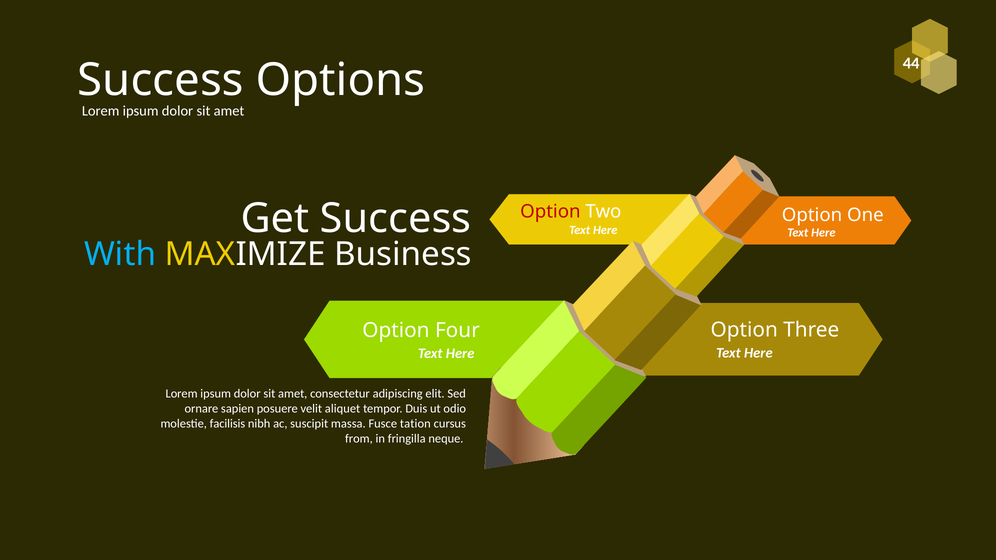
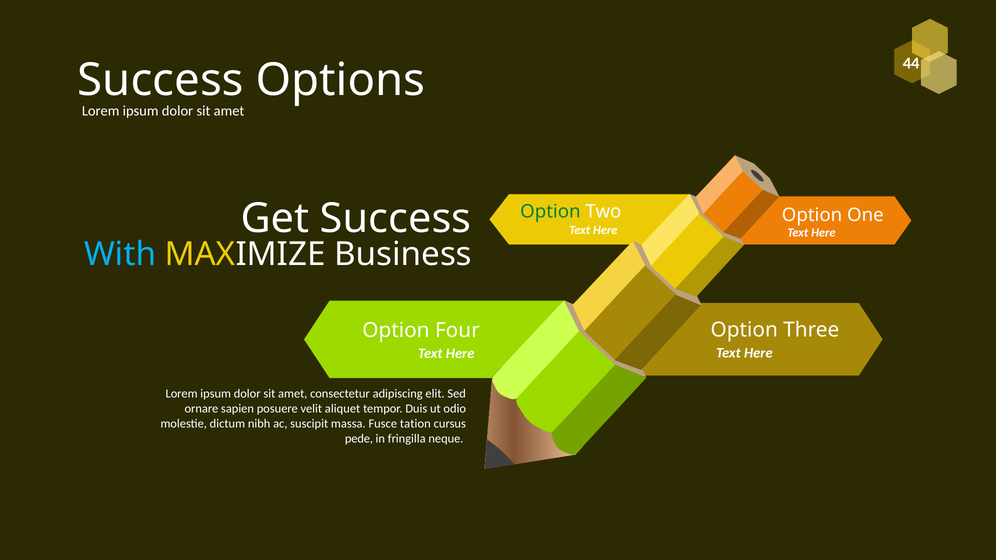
Option colour: red -> green (550, 212)
facilisis: facilisis -> dictum (227, 424)
from: from -> pede (359, 439)
